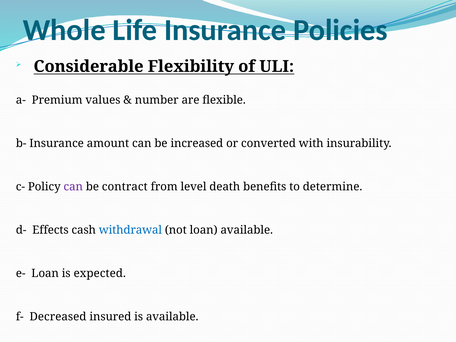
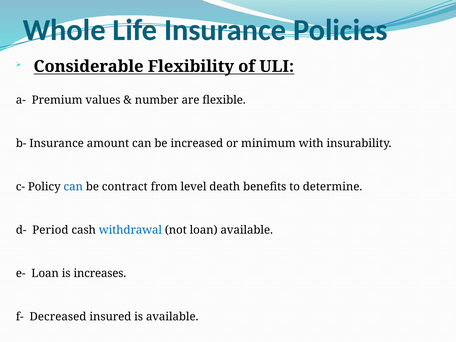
converted: converted -> minimum (268, 144)
can colour: purple -> blue (73, 187)
Effects: Effects -> Period (50, 230)
expected: expected -> increases (100, 274)
